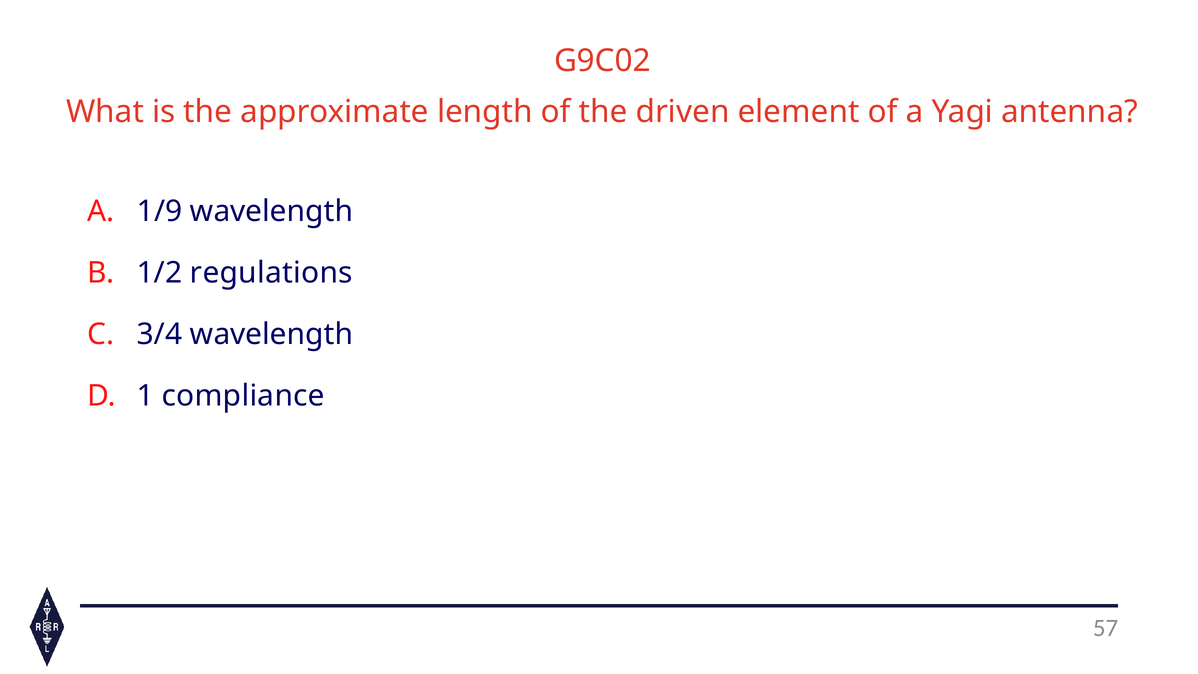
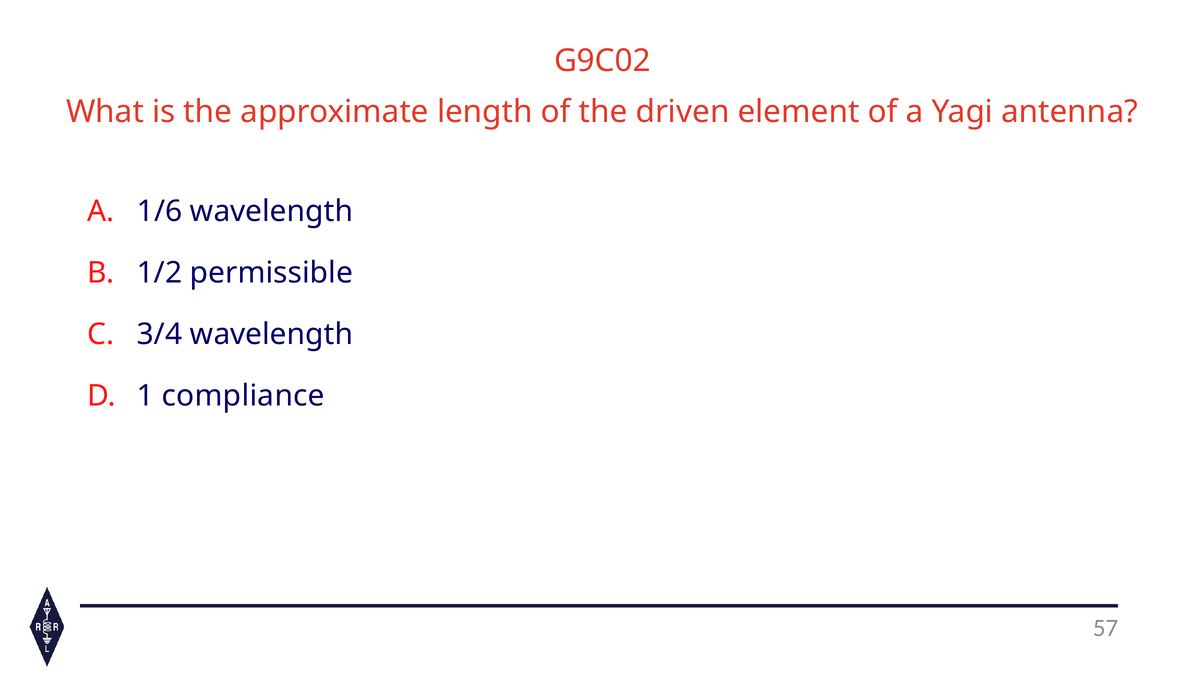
1/9: 1/9 -> 1/6 (160, 212)
regulations: regulations -> permissible (272, 273)
